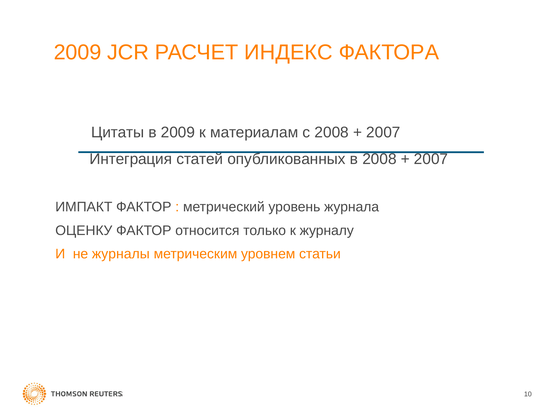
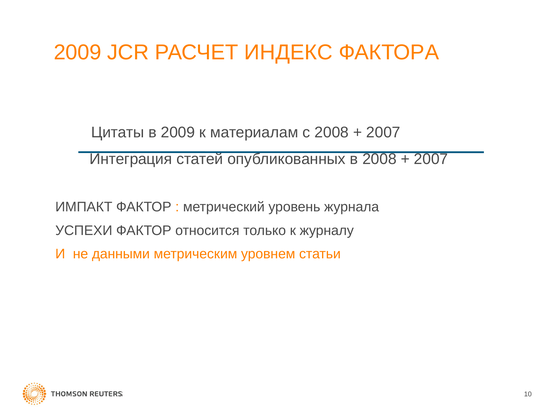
ОЦЕНКУ: ОЦЕНКУ -> УСПЕХИ (84, 230)
журналы: журналы -> данными (121, 254)
